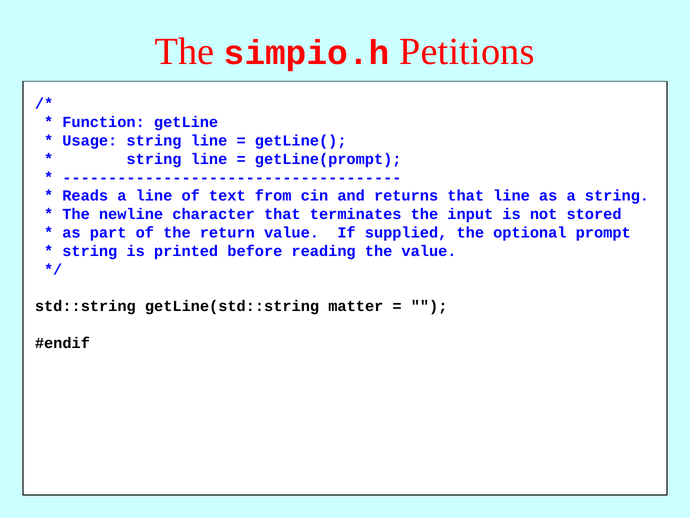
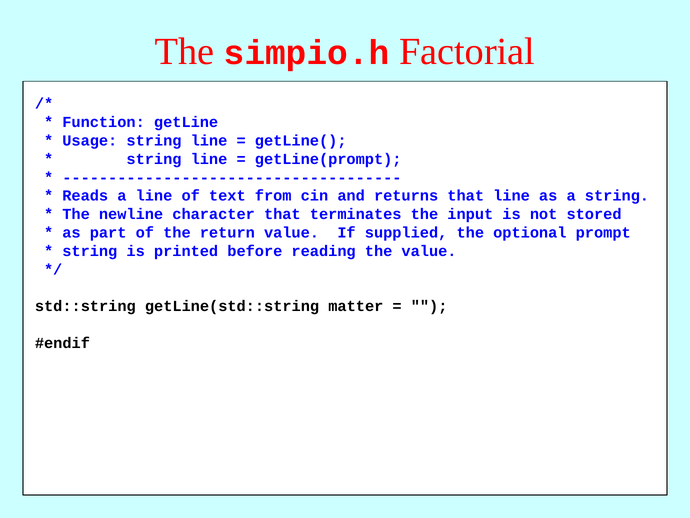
Petitions: Petitions -> Factorial (467, 52)
